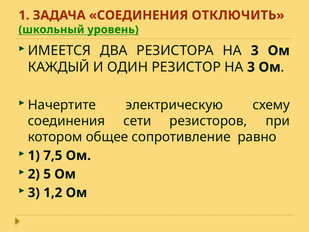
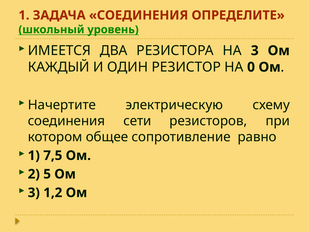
ОТКЛЮЧИТЬ: ОТКЛЮЧИТЬ -> ОПРЕДЕЛИТЕ (238, 15)
РЕЗИСТОР НА 3: 3 -> 0 (251, 67)
